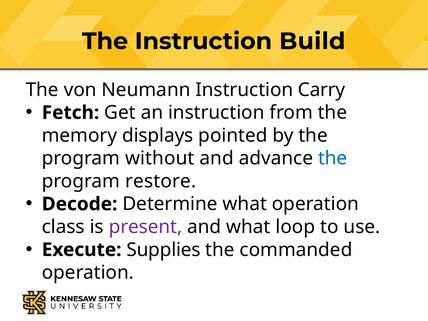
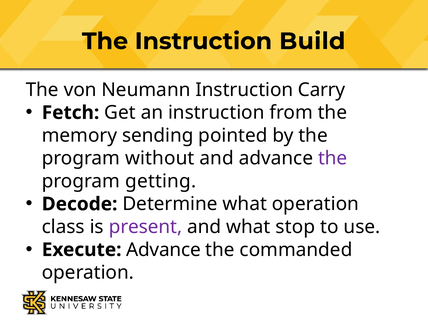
displays: displays -> sending (158, 136)
the colour: blue -> purple (333, 158)
restore: restore -> getting (161, 181)
loop: loop -> stop (295, 227)
Execute Supplies: Supplies -> Advance (163, 250)
